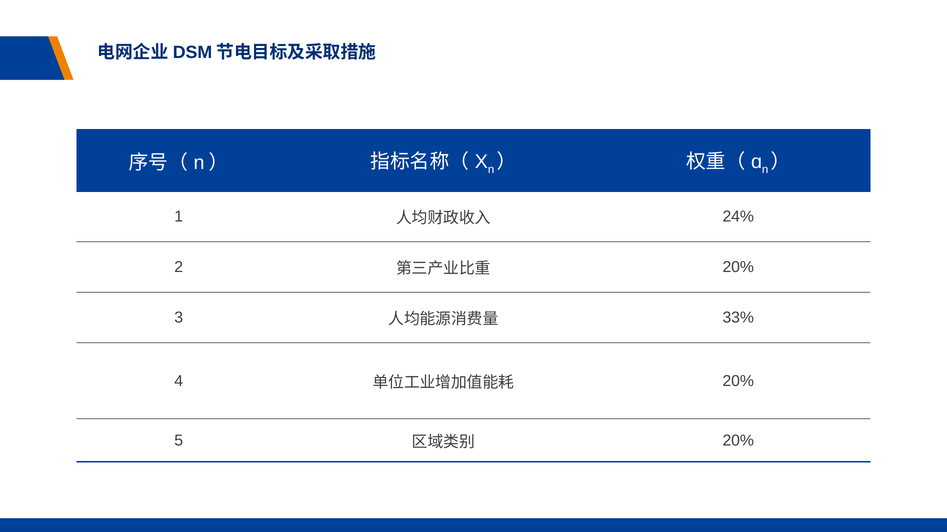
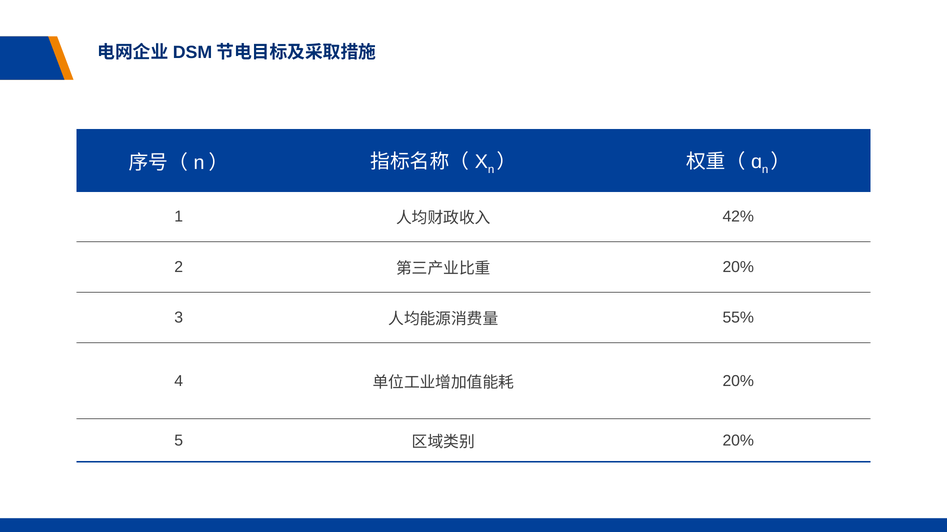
24%: 24% -> 42% (738, 217)
33%: 33% -> 55% (738, 318)
